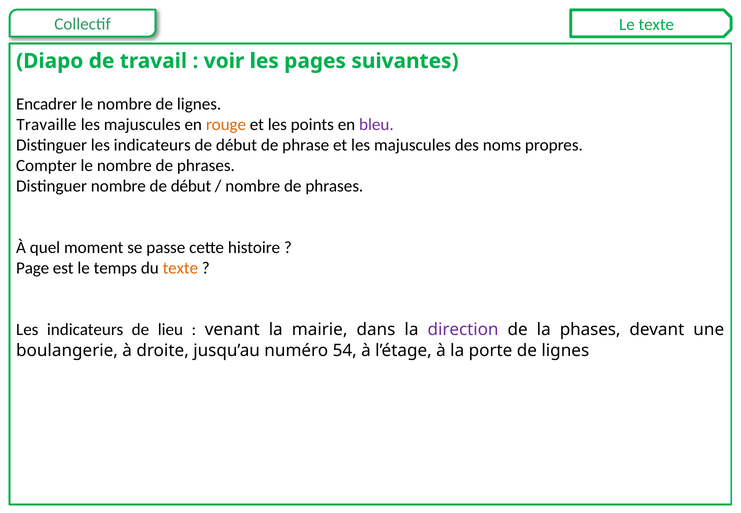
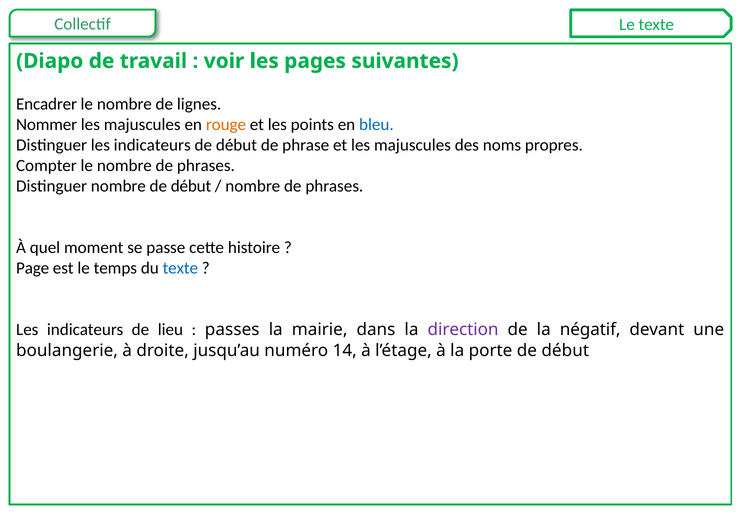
Travaille: Travaille -> Nommer (47, 125)
bleu colour: purple -> blue (376, 125)
texte colour: orange -> blue (180, 268)
venant: venant -> passes (232, 330)
phases: phases -> négatif (590, 330)
54: 54 -> 14 (345, 351)
porte de lignes: lignes -> début (565, 351)
